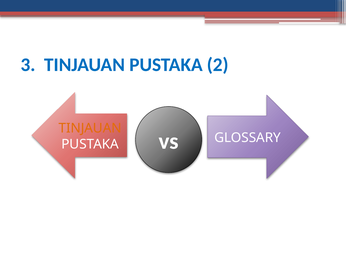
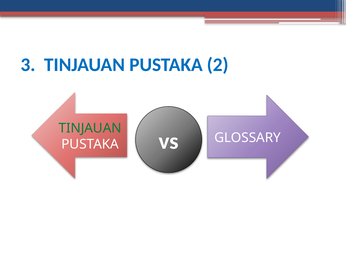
TINJAUAN colour: orange -> green (90, 128)
